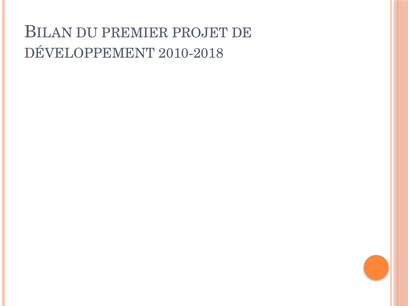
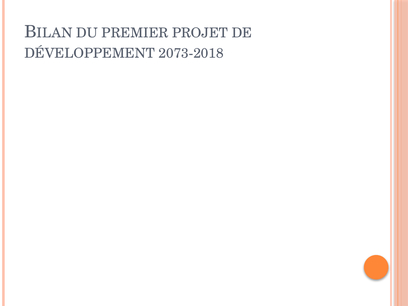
2010-2018: 2010-2018 -> 2073-2018 (191, 53)
